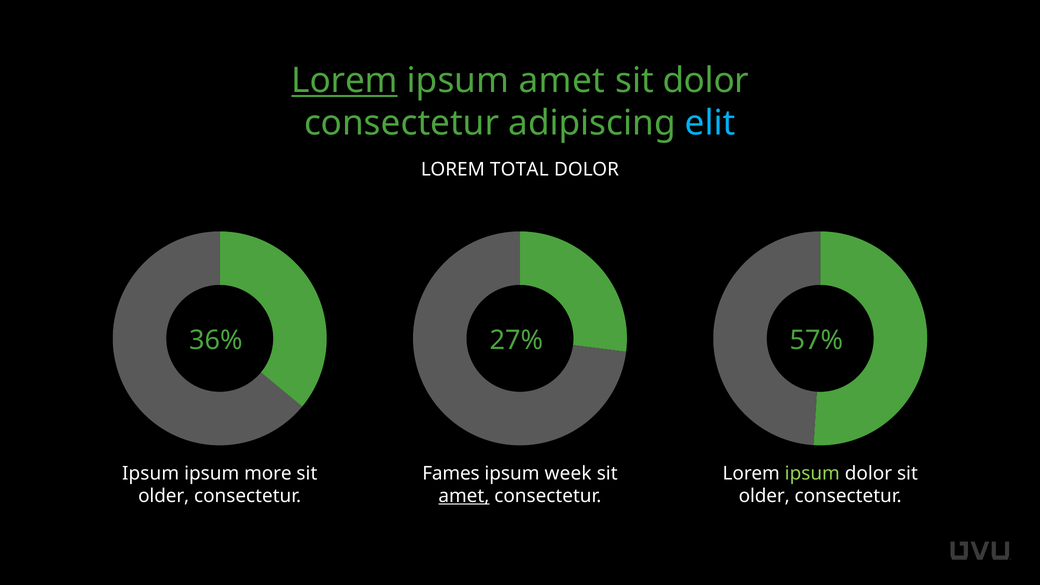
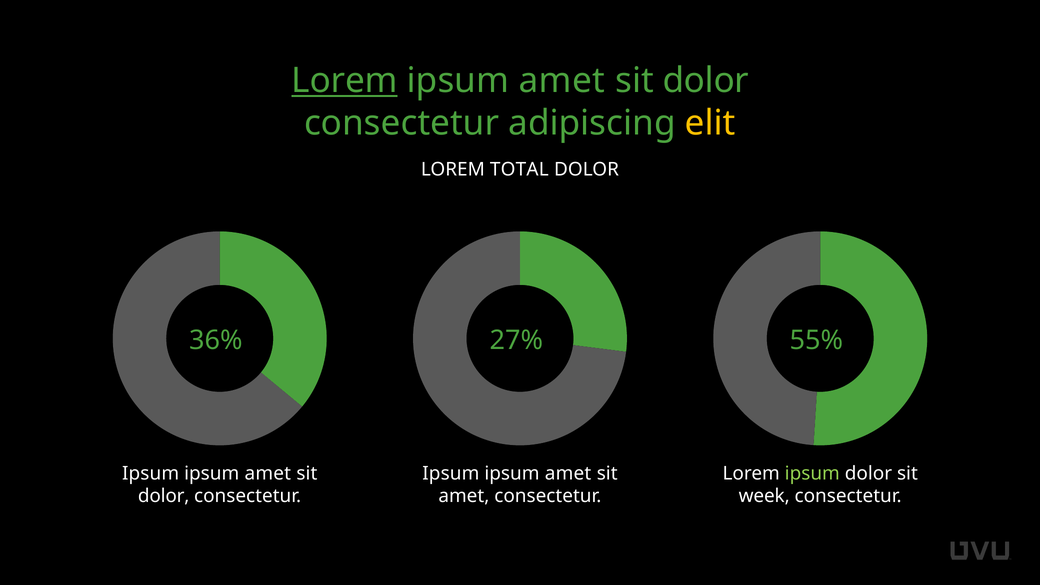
elit colour: light blue -> yellow (710, 123)
57%: 57% -> 55% (817, 341)
more: more -> amet (268, 473)
Fames: Fames -> Ipsum (451, 473)
week: week -> amet (568, 473)
older: older -> dolor (164, 496)
amet underline: present -> none (464, 496)
older: older -> week (764, 496)
